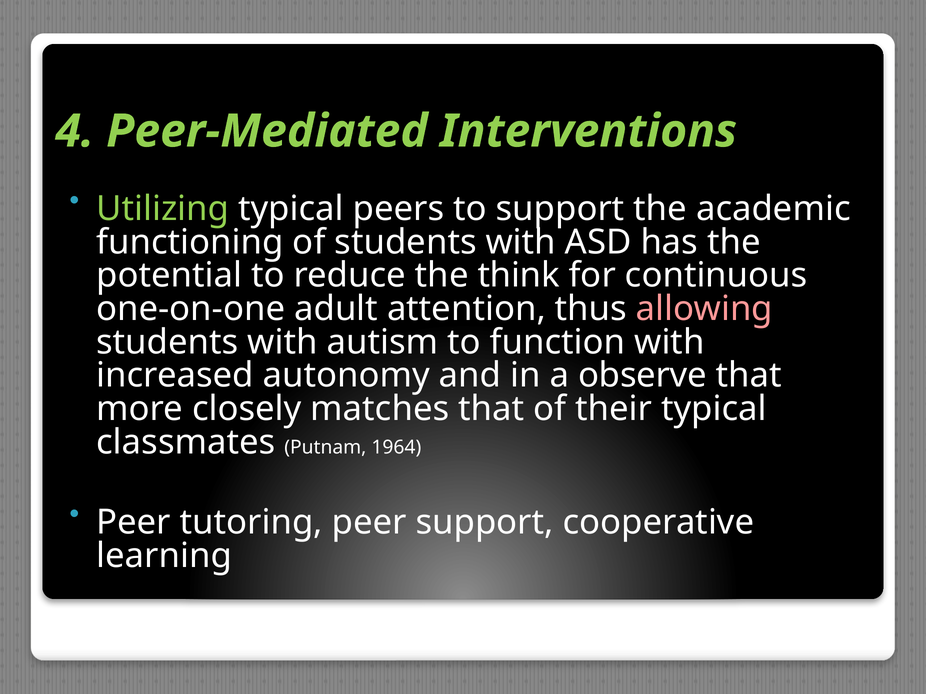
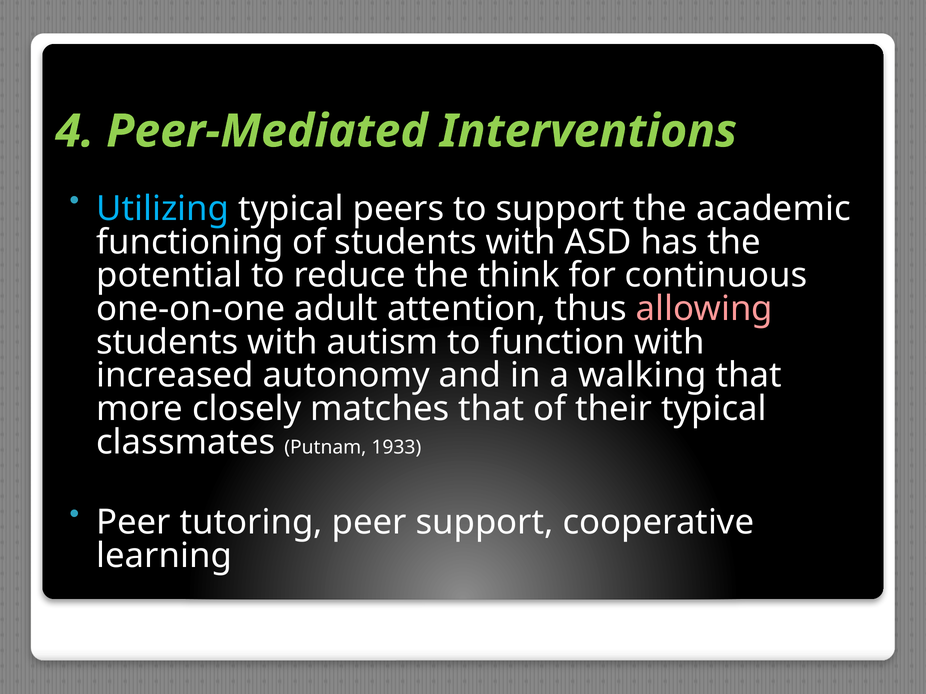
Utilizing colour: light green -> light blue (163, 209)
observe: observe -> walking (642, 376)
1964: 1964 -> 1933 (396, 448)
